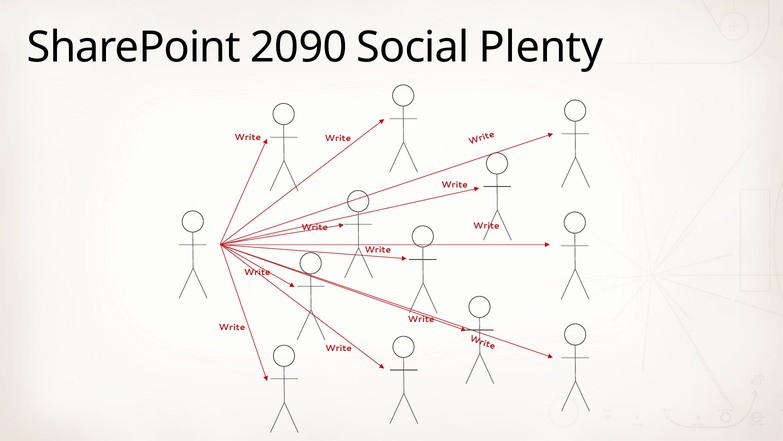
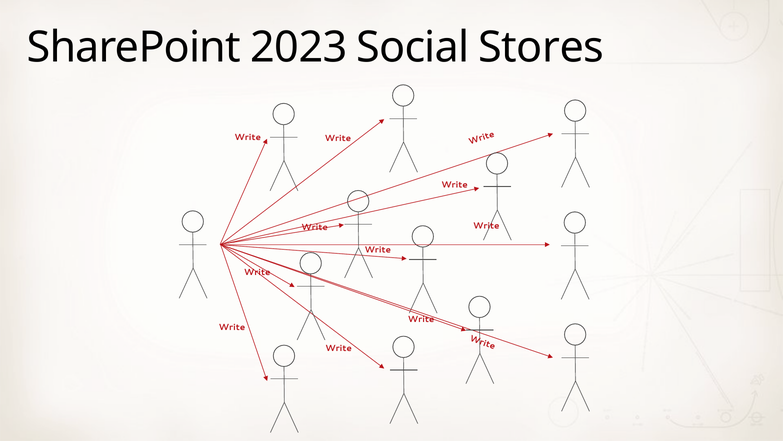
2090: 2090 -> 2023 (299, 48)
Plenty: Plenty -> Stores (541, 48)
